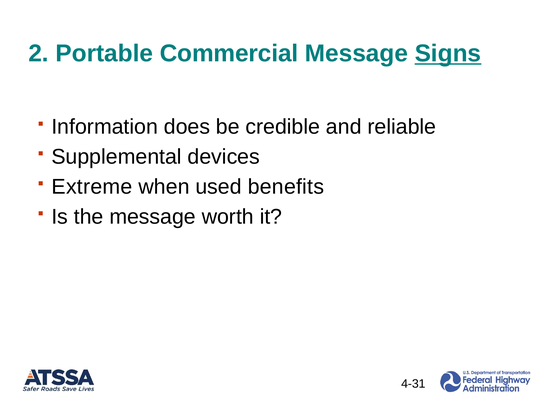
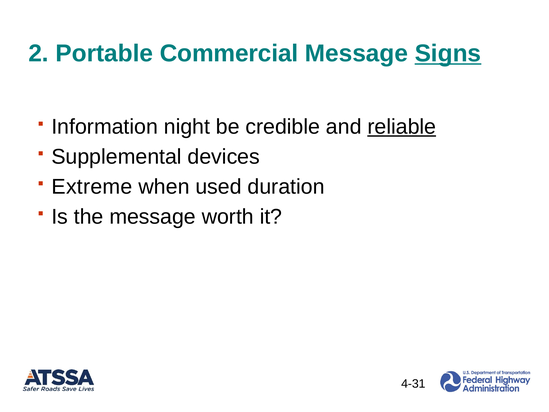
does: does -> night (187, 127)
reliable underline: none -> present (402, 127)
benefits: benefits -> duration (286, 187)
